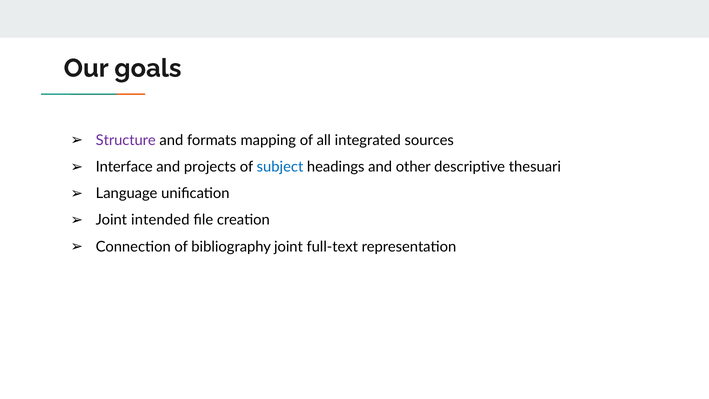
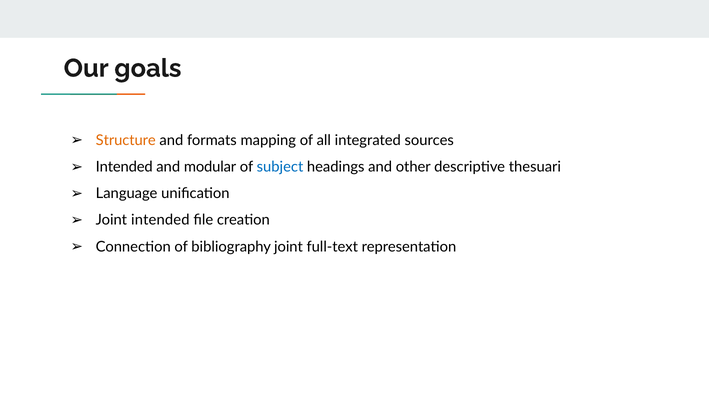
Structure colour: purple -> orange (126, 140)
Interface: Interface -> Intended (124, 167)
projects: projects -> modular (210, 167)
